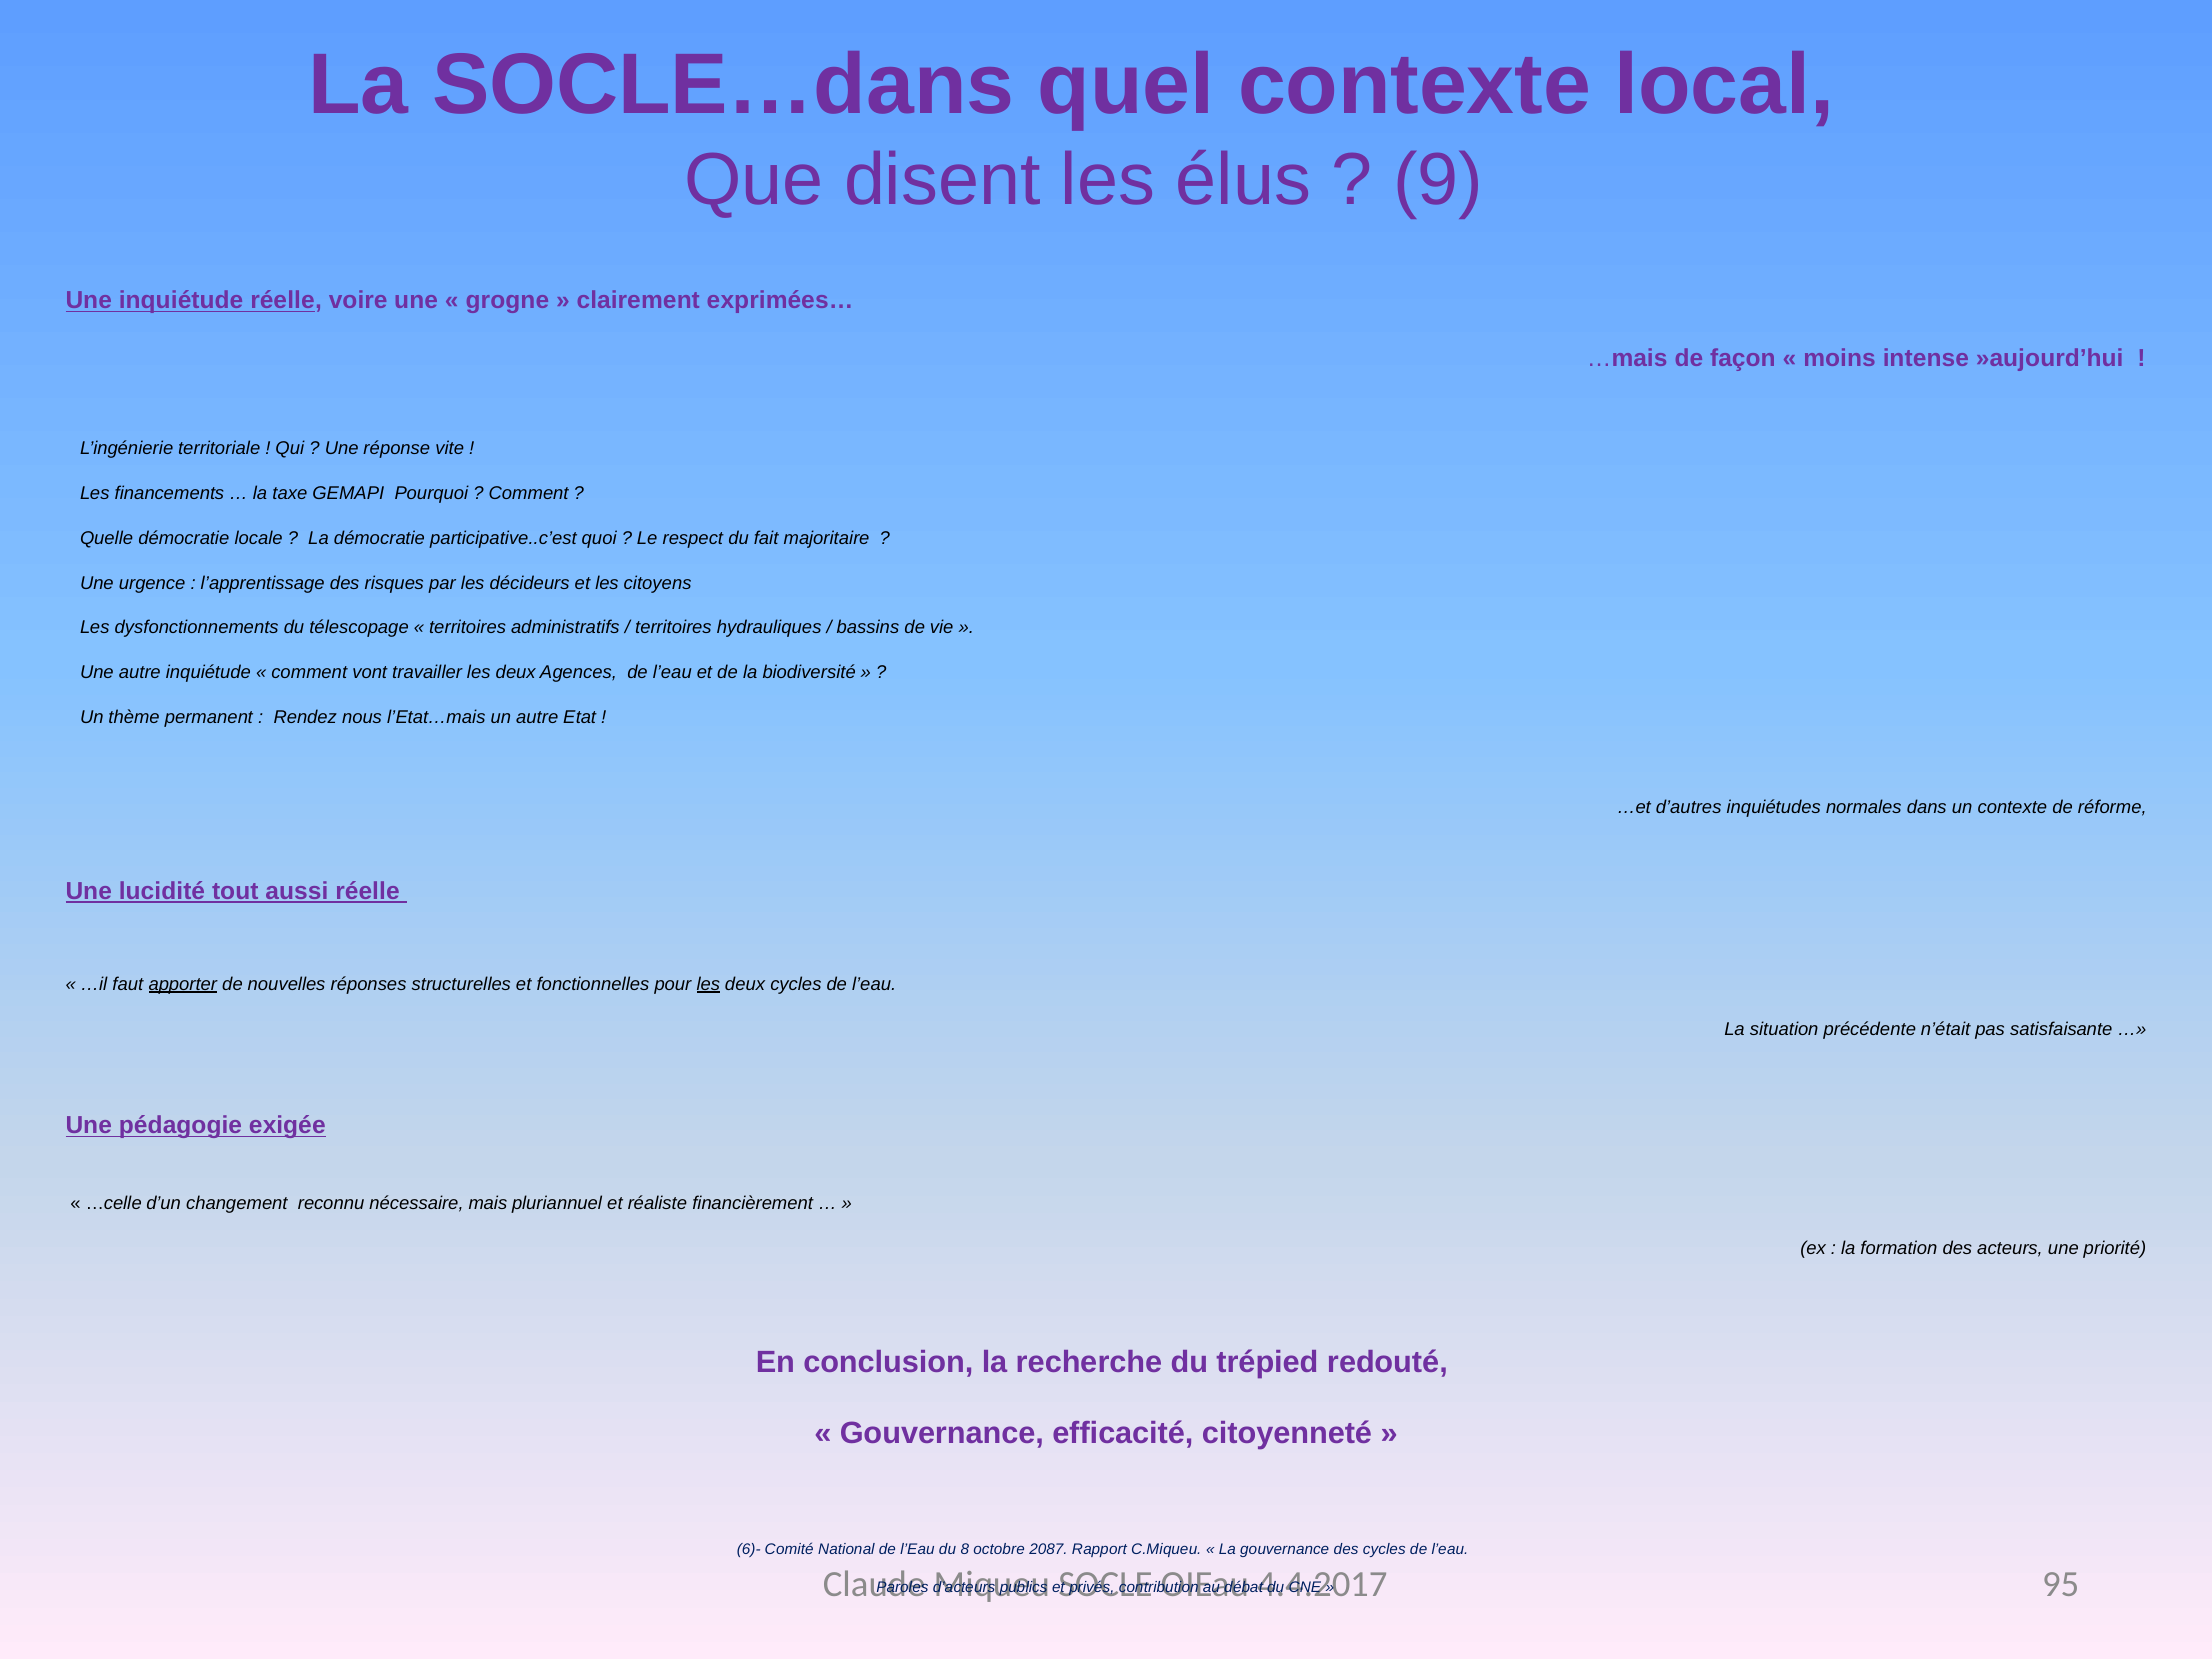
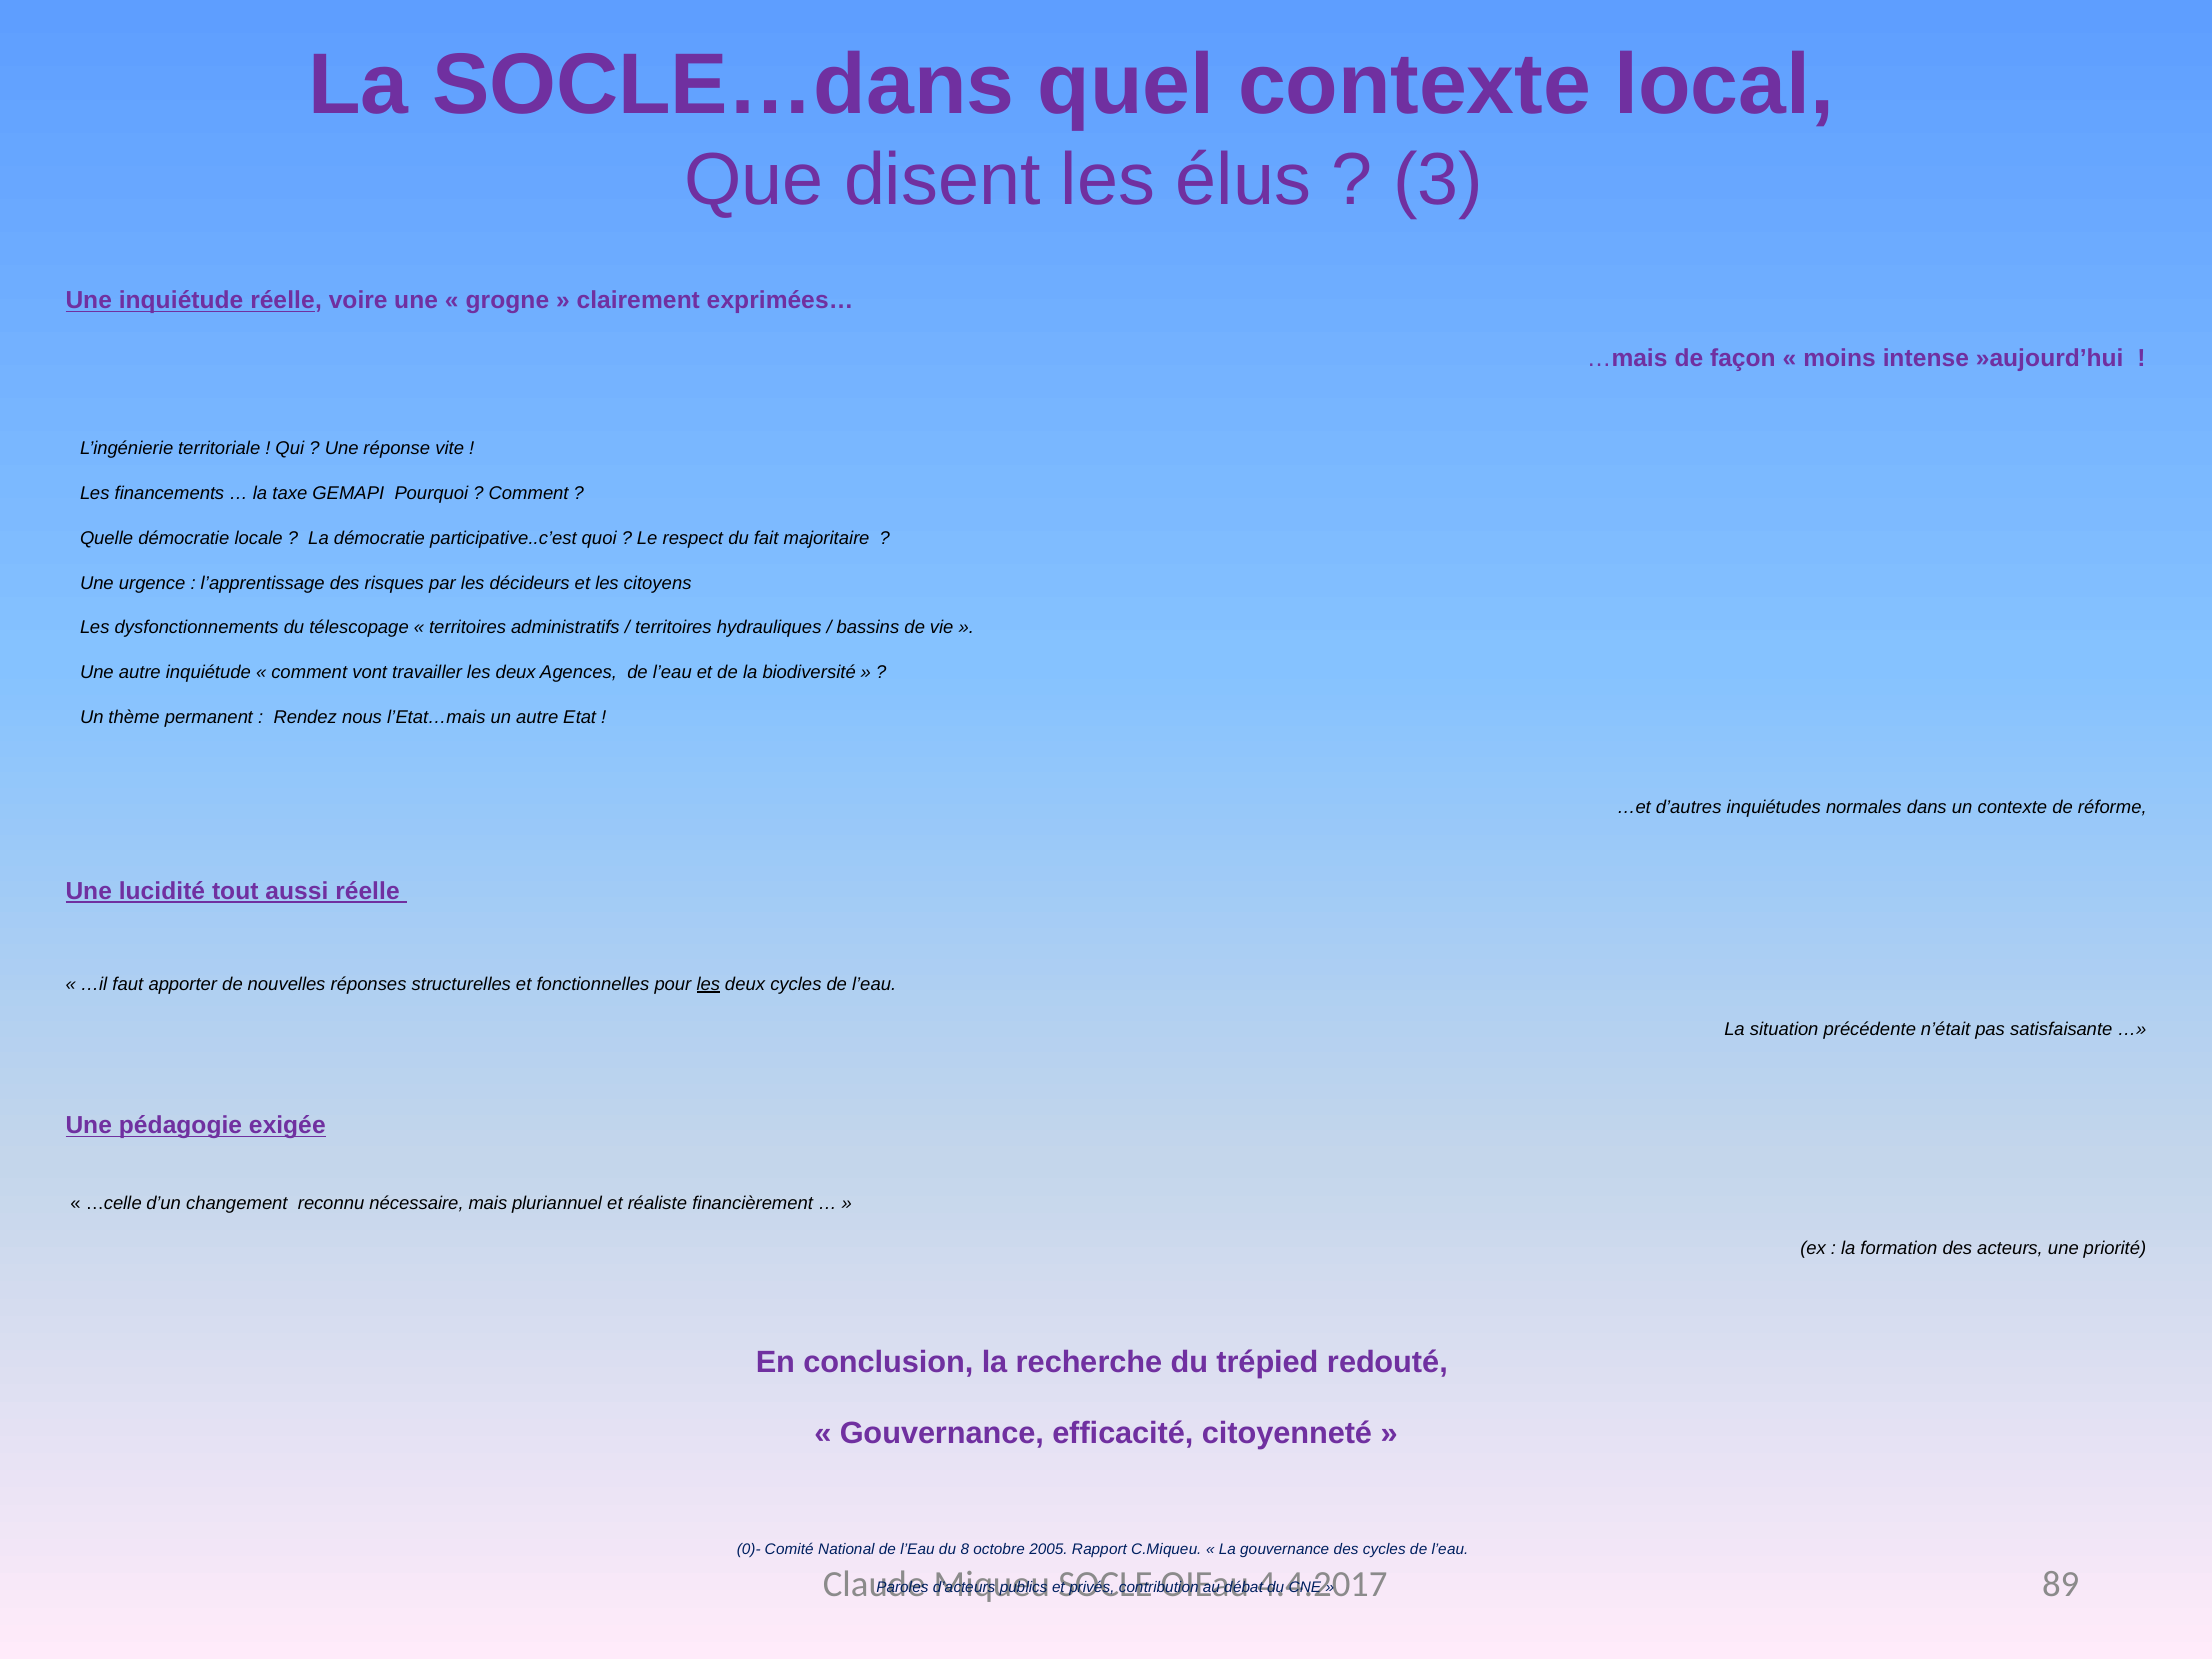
9: 9 -> 3 (1438, 180)
apporter underline: present -> none (183, 984)
6)-: 6)- -> 0)- (749, 1550)
2087: 2087 -> 2005 (1048, 1550)
95: 95 -> 89 (2061, 1584)
